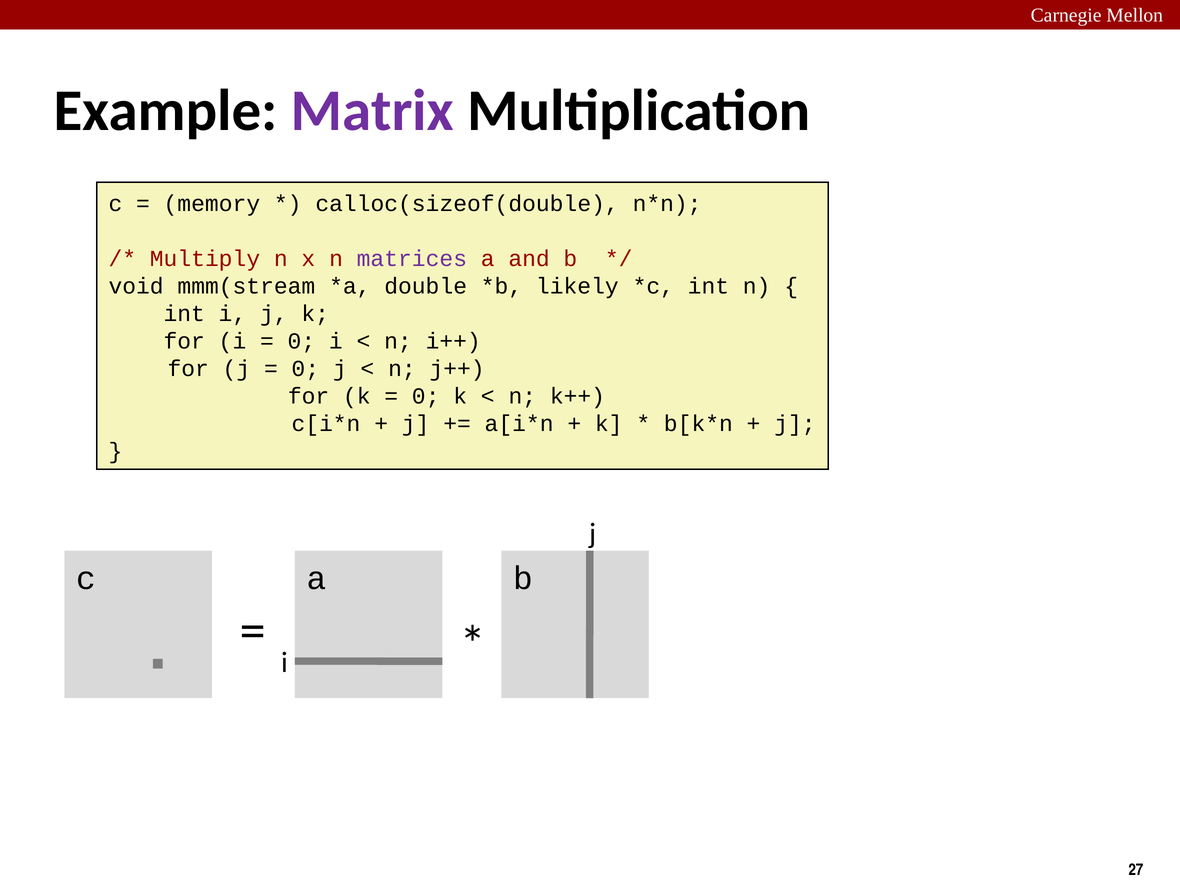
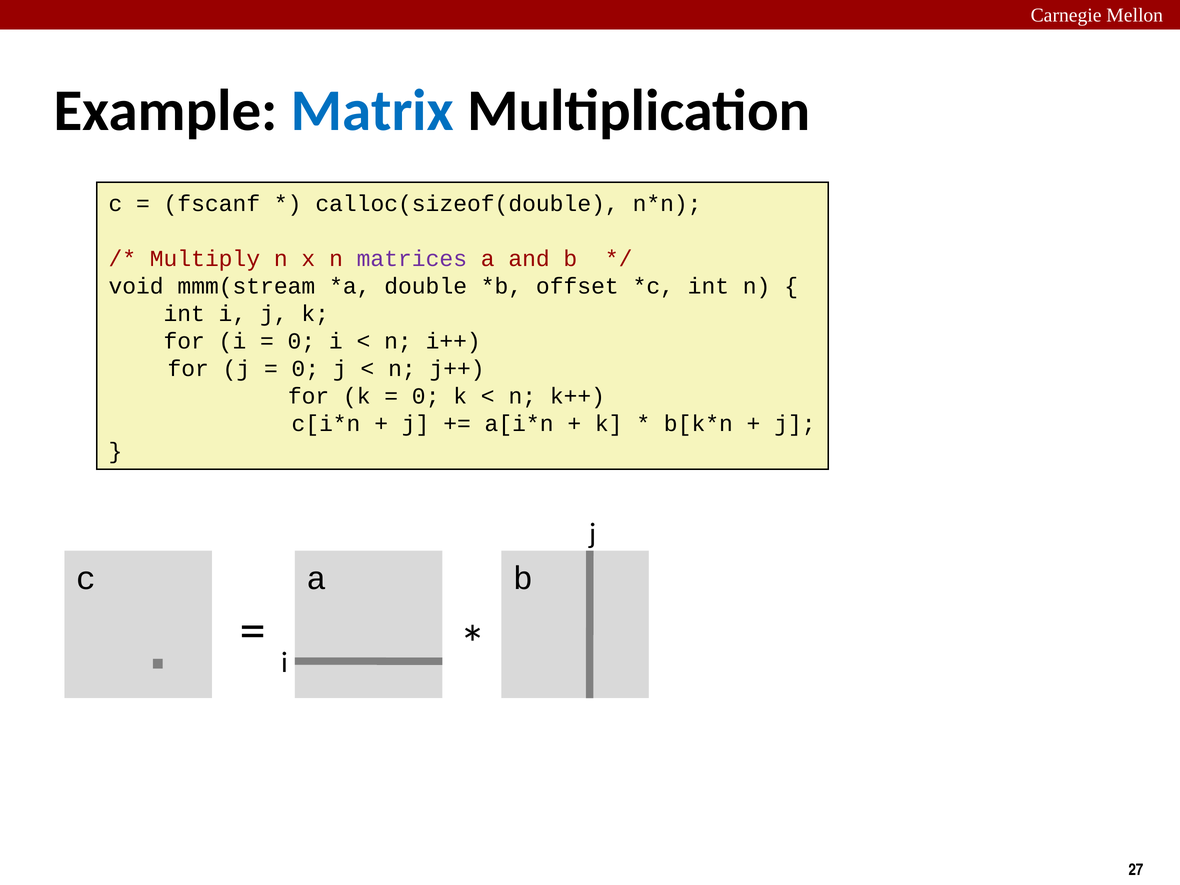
Matrix colour: purple -> blue (372, 111)
memory: memory -> fscanf (212, 203)
likely: likely -> offset (577, 286)
